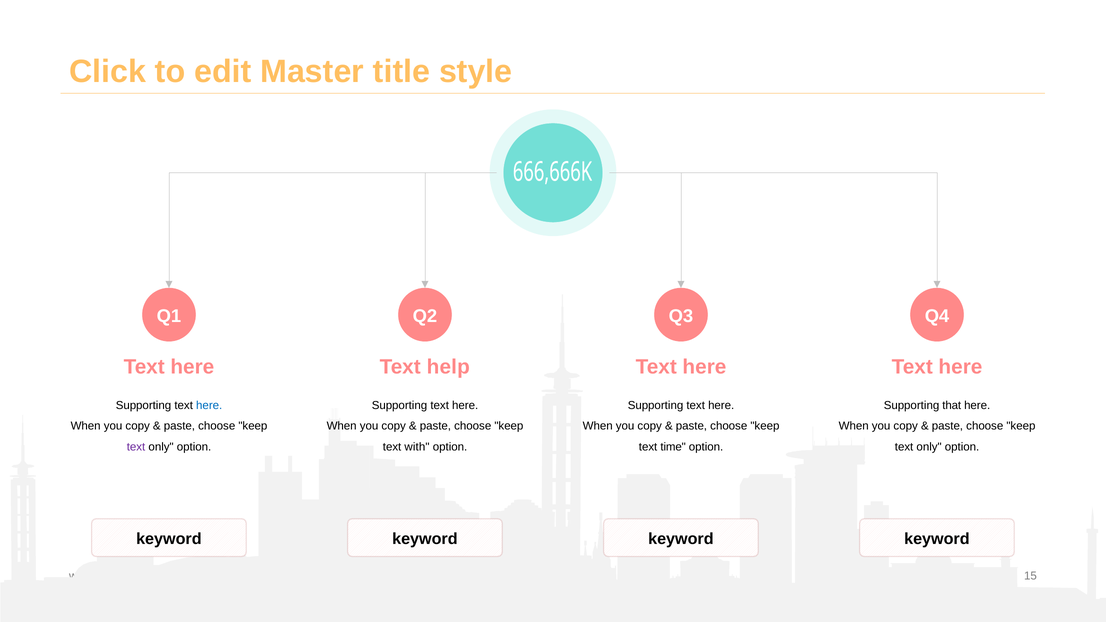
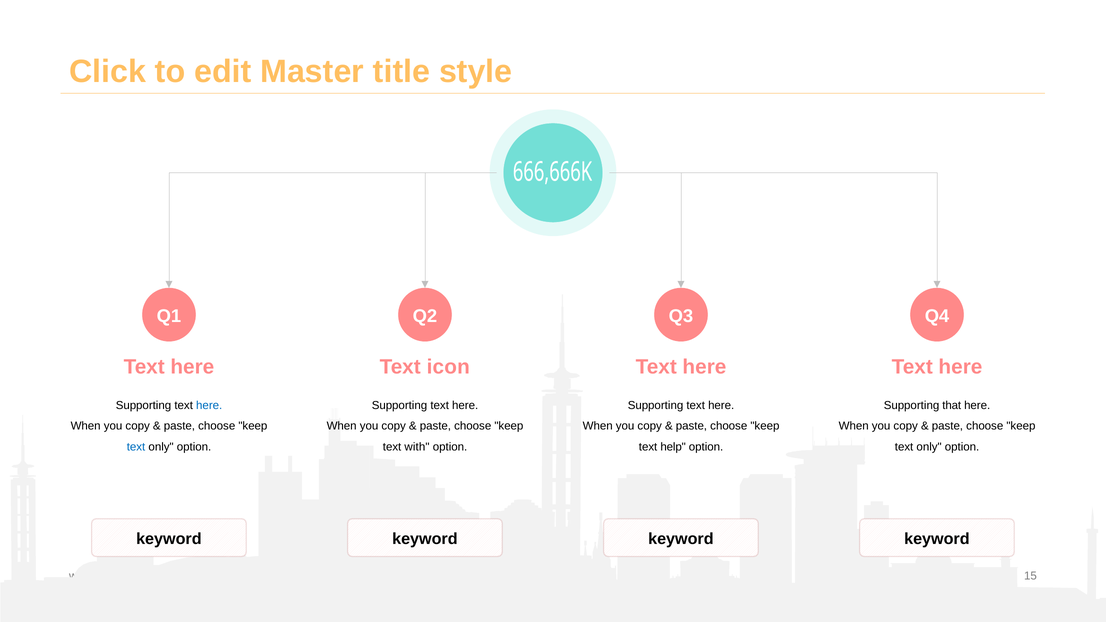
help: help -> icon (448, 367)
text colour: purple -> blue (136, 447)
time: time -> help (673, 447)
